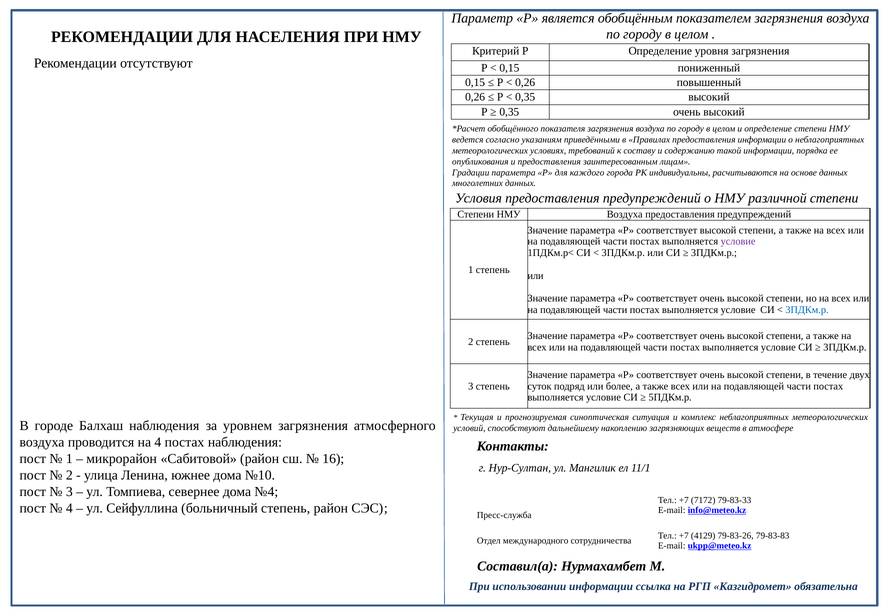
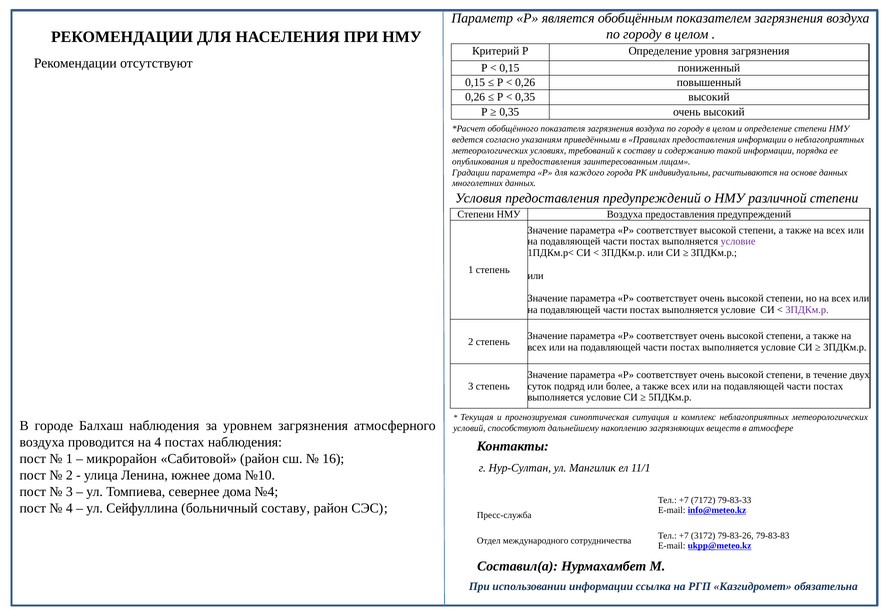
3ПДКм.р colour: blue -> purple (807, 310)
больничный степень: степень -> составу (286, 508)
4129: 4129 -> 3172 (703, 535)
